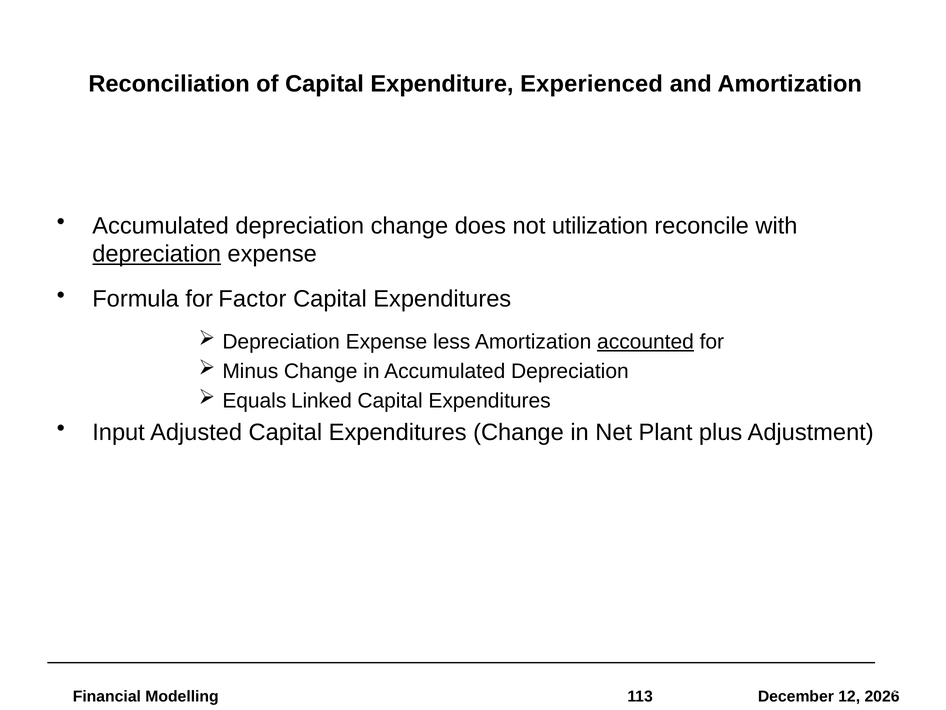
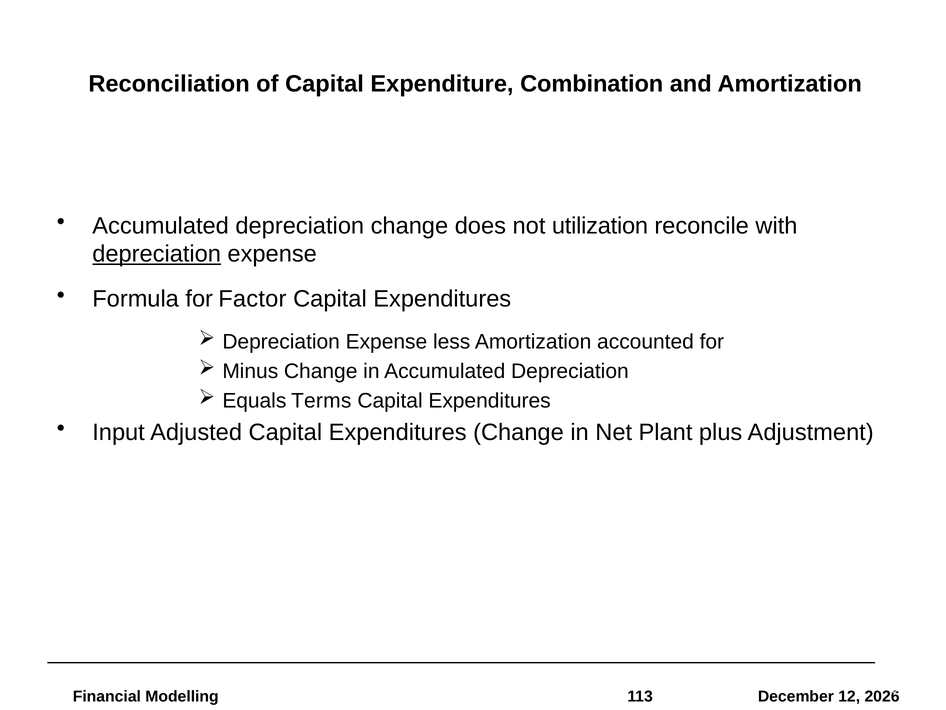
Experienced: Experienced -> Combination (592, 84)
accounted underline: present -> none (645, 342)
Linked: Linked -> Terms (321, 400)
